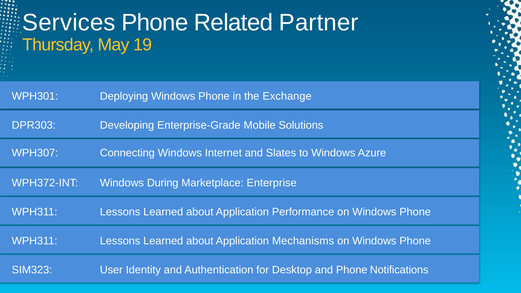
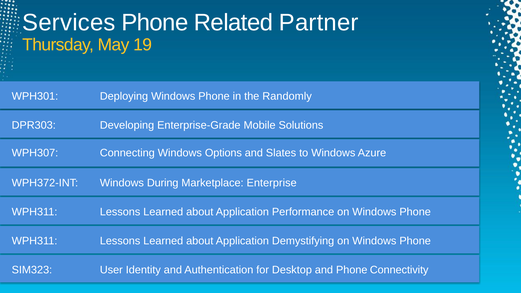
Exchange: Exchange -> Randomly (287, 96)
Internet: Internet -> Options (223, 153)
Mechanisms: Mechanisms -> Demystifying (303, 241)
Notifications: Notifications -> Connectivity (399, 270)
